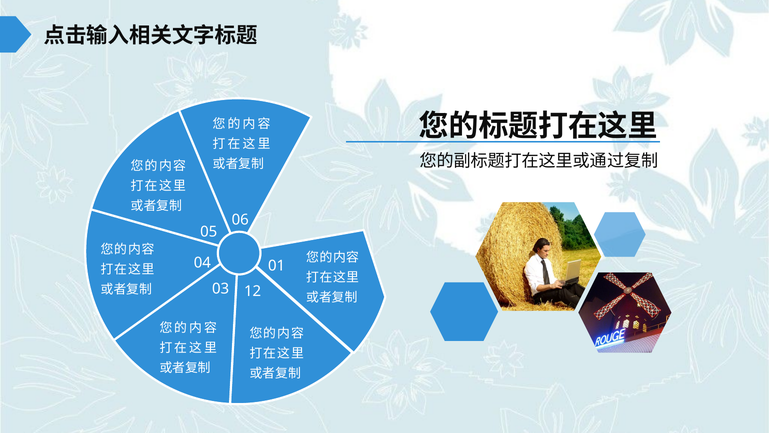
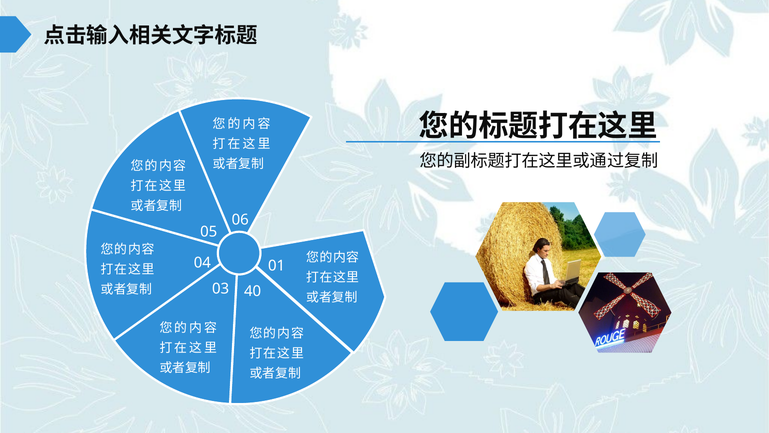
12: 12 -> 40 (253, 291)
